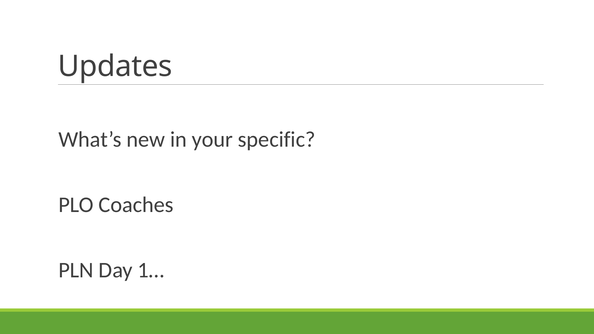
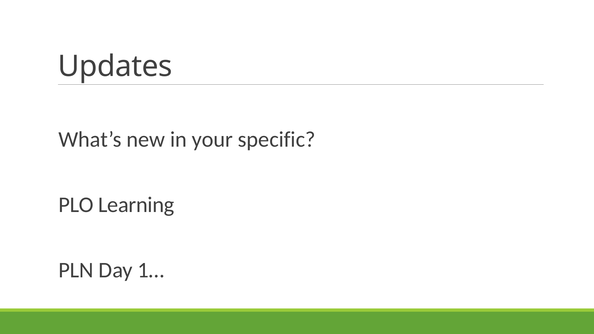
Coaches: Coaches -> Learning (136, 205)
